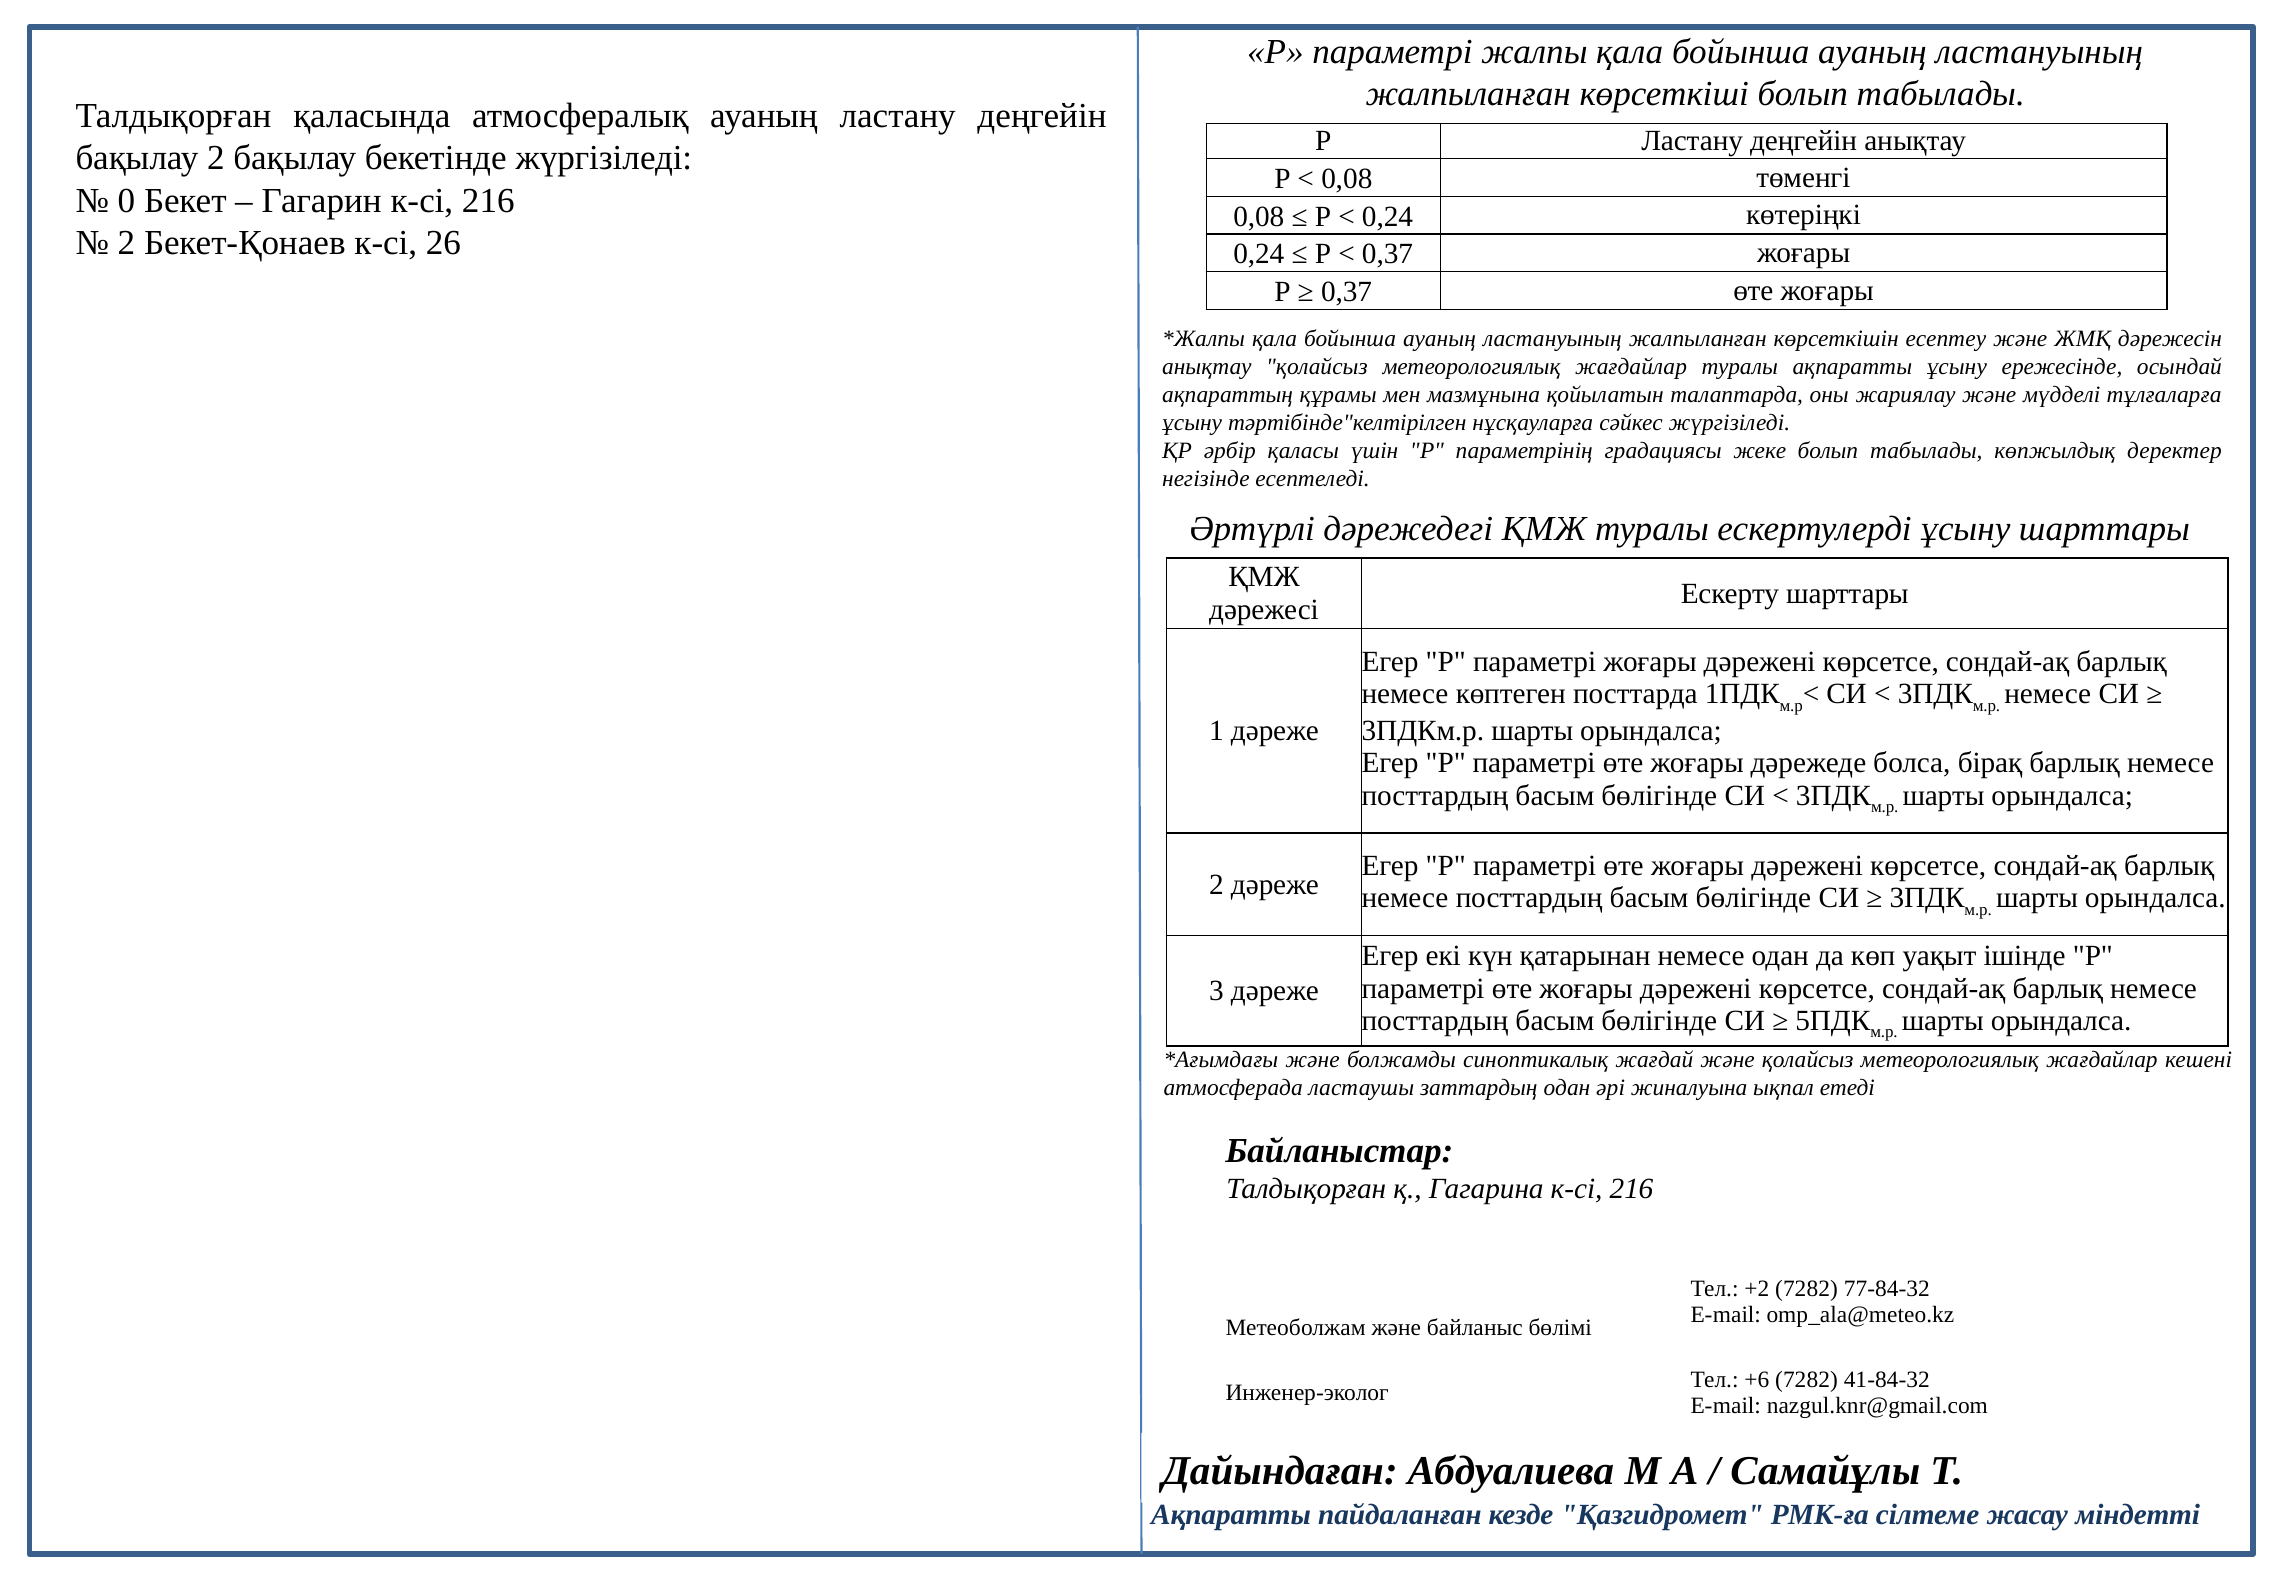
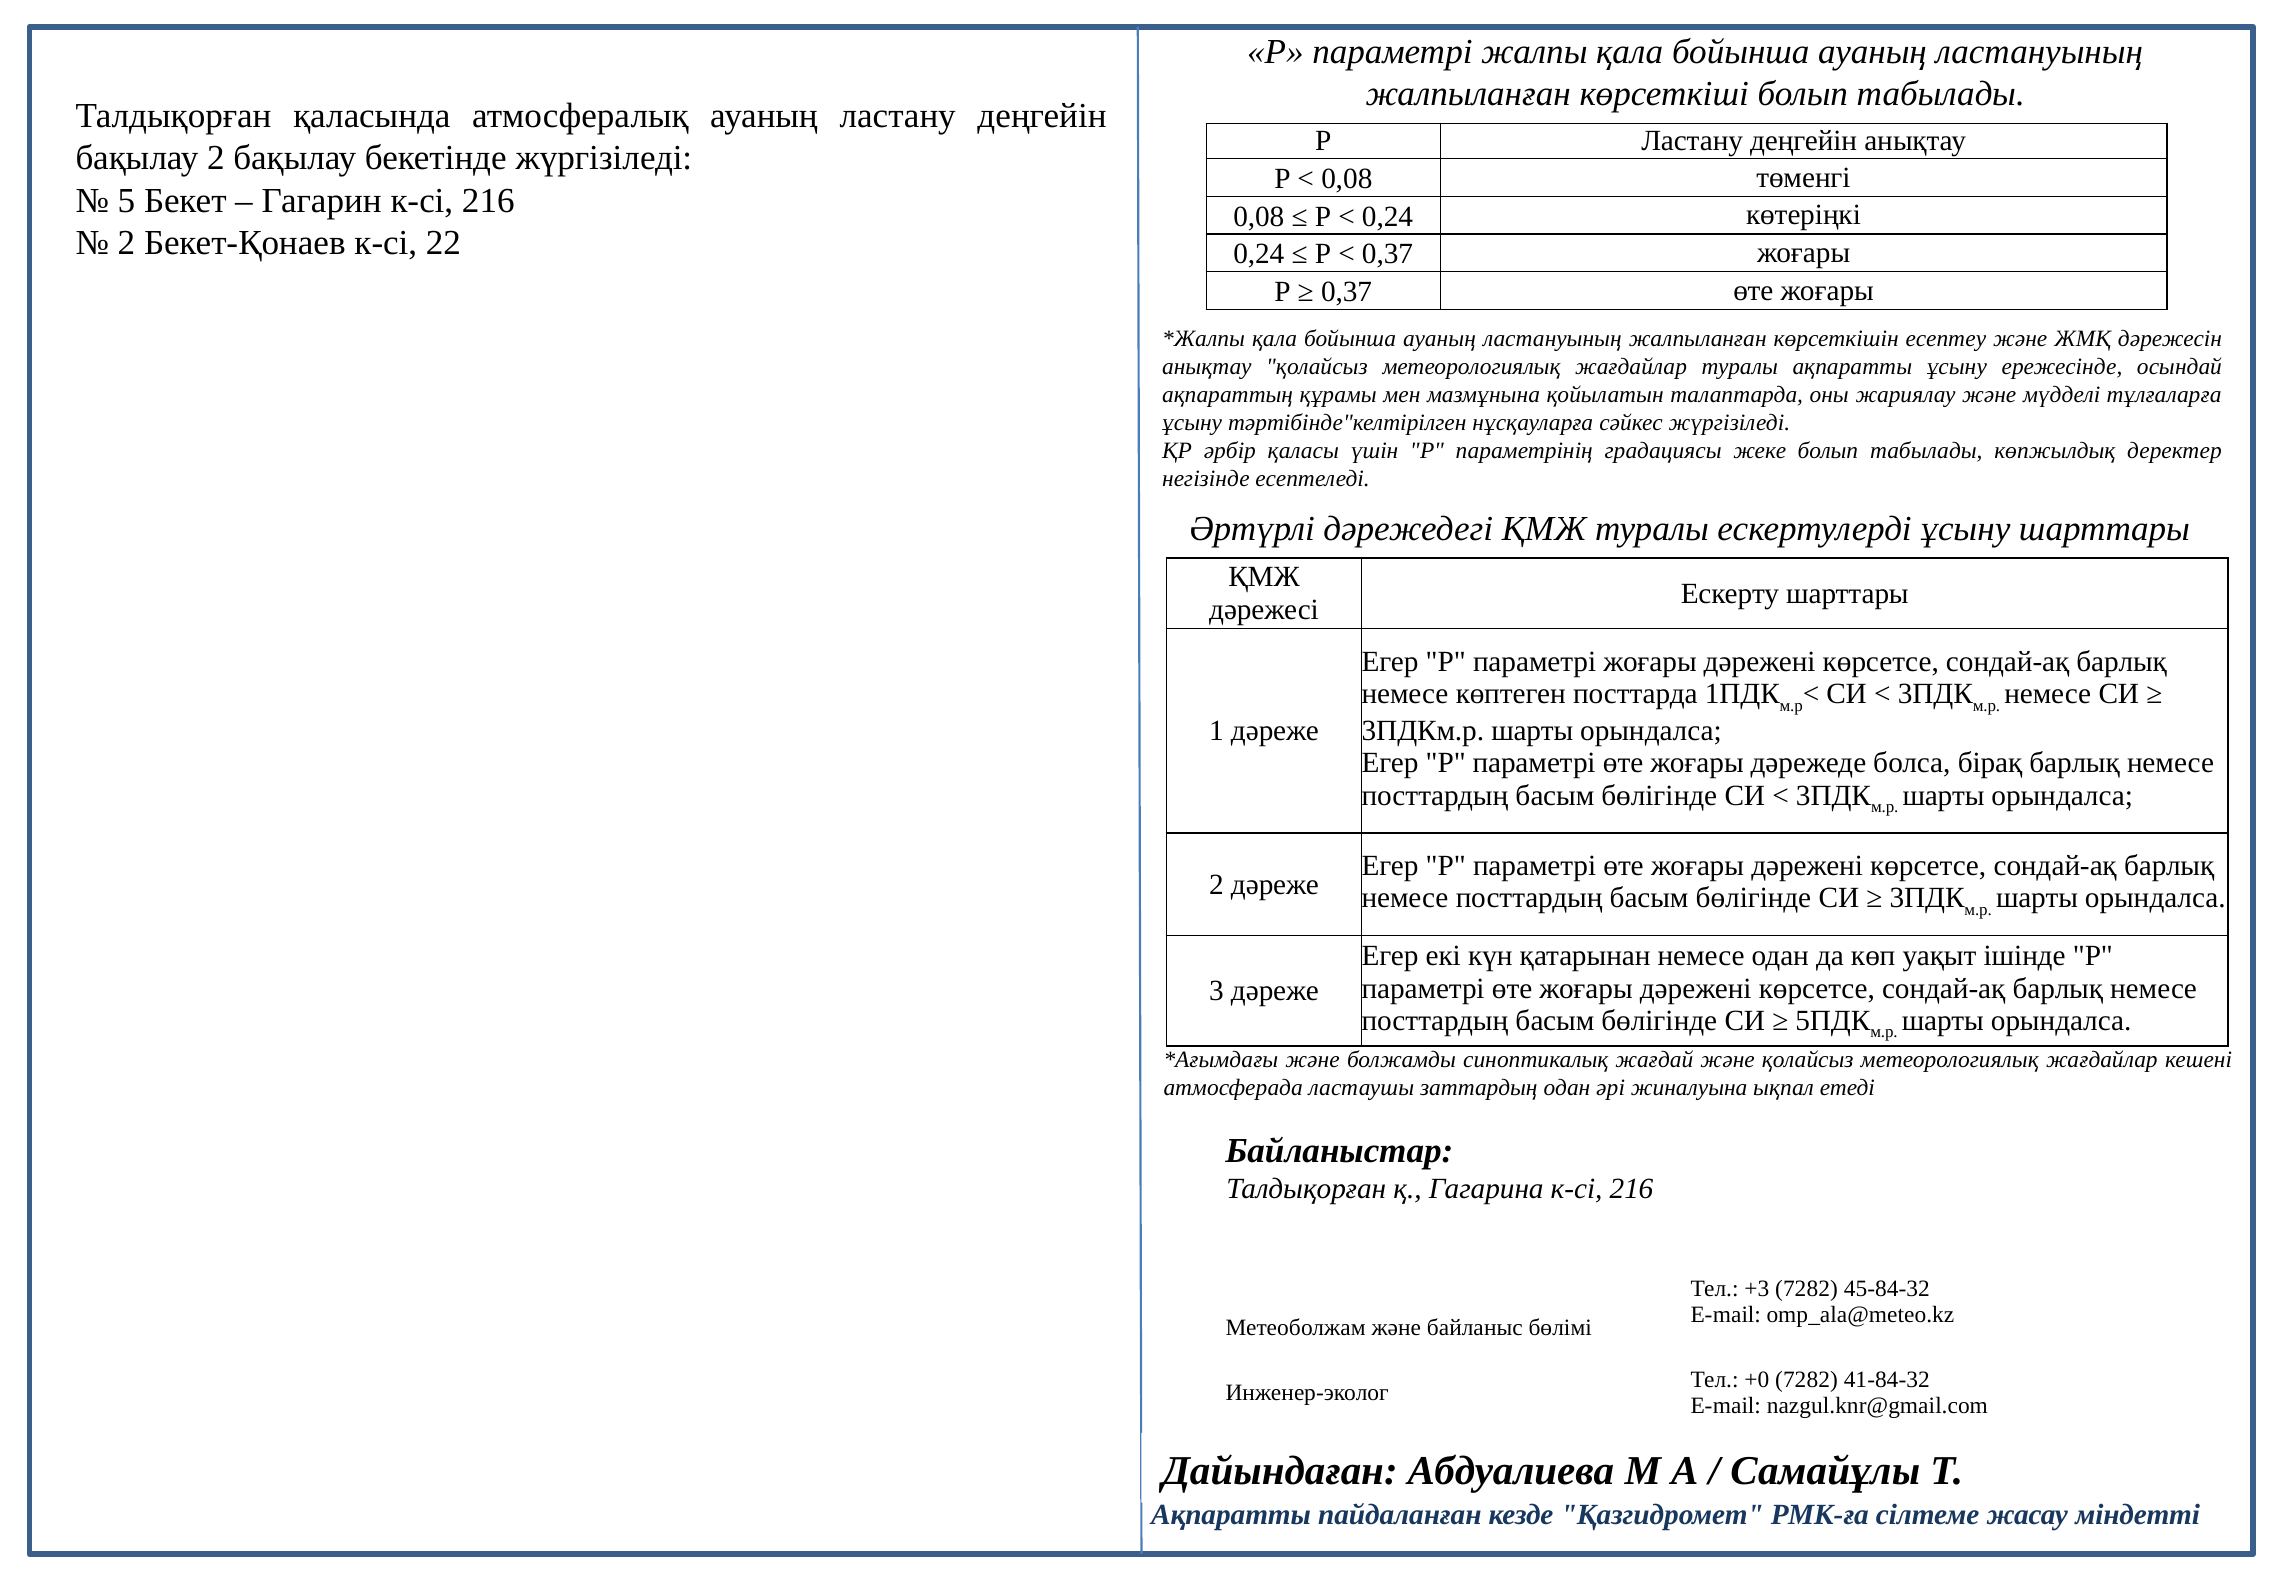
0: 0 -> 5 (127, 200)
26: 26 -> 22 (443, 243)
+2: +2 -> +3 (1757, 1289)
77-84-32: 77-84-32 -> 45-84-32 (1887, 1289)
+6: +6 -> +0 (1757, 1380)
